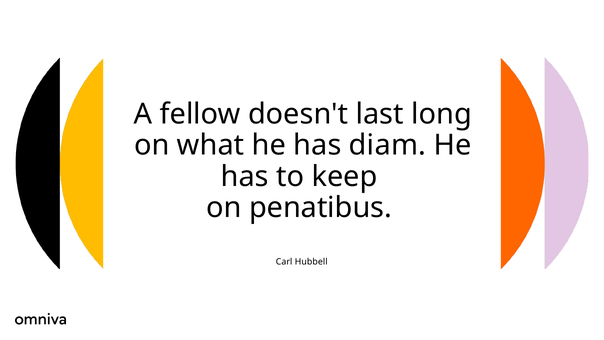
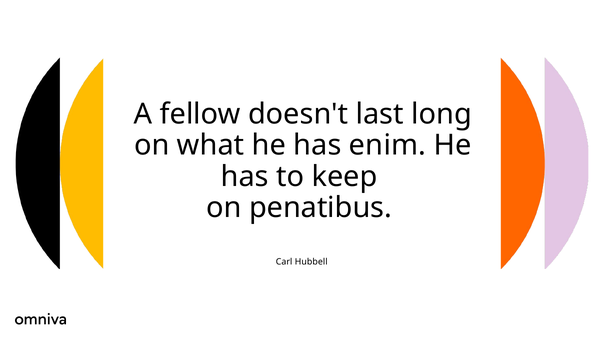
diam: diam -> enim (388, 145)
